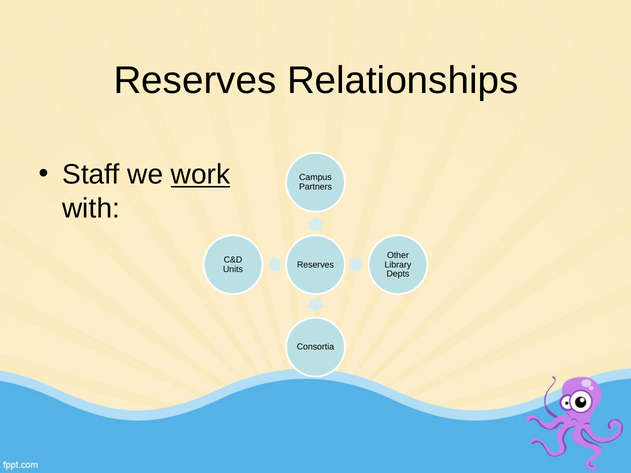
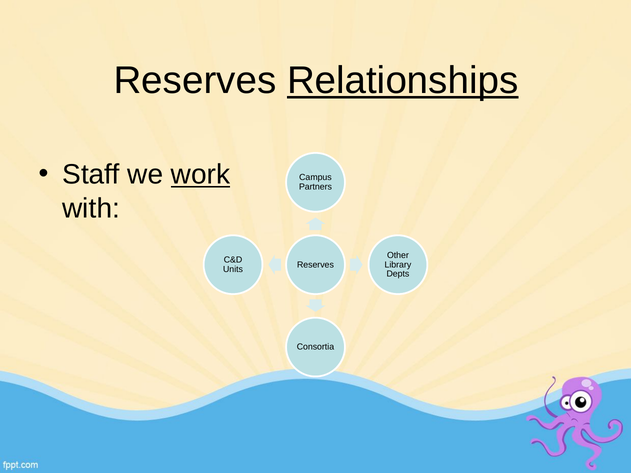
Relationships underline: none -> present (403, 81)
